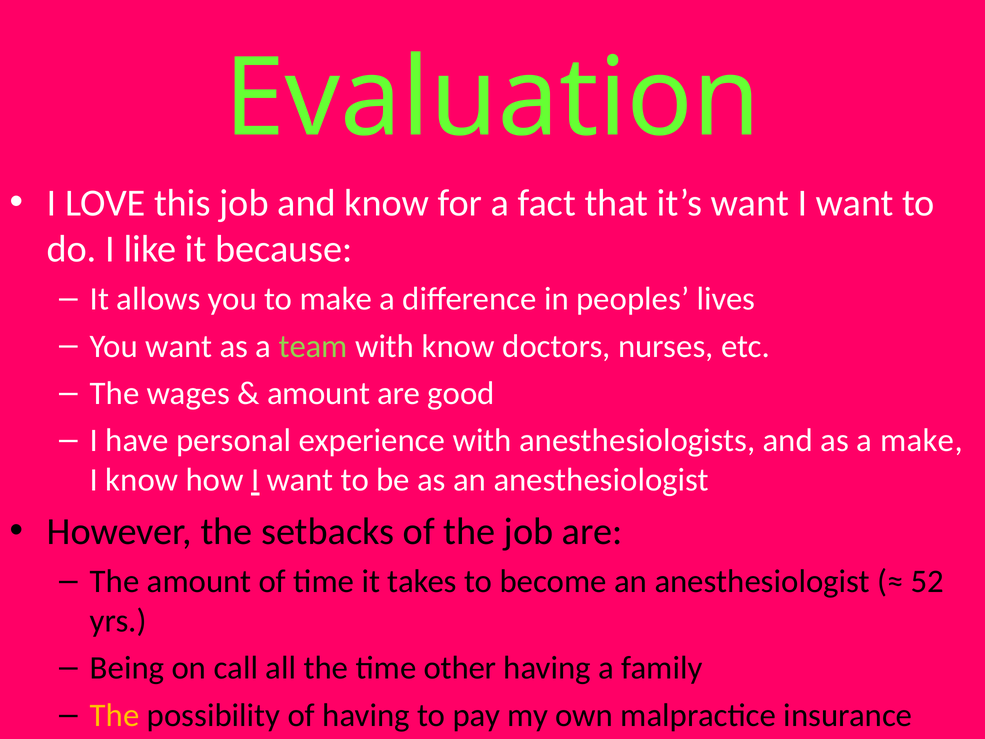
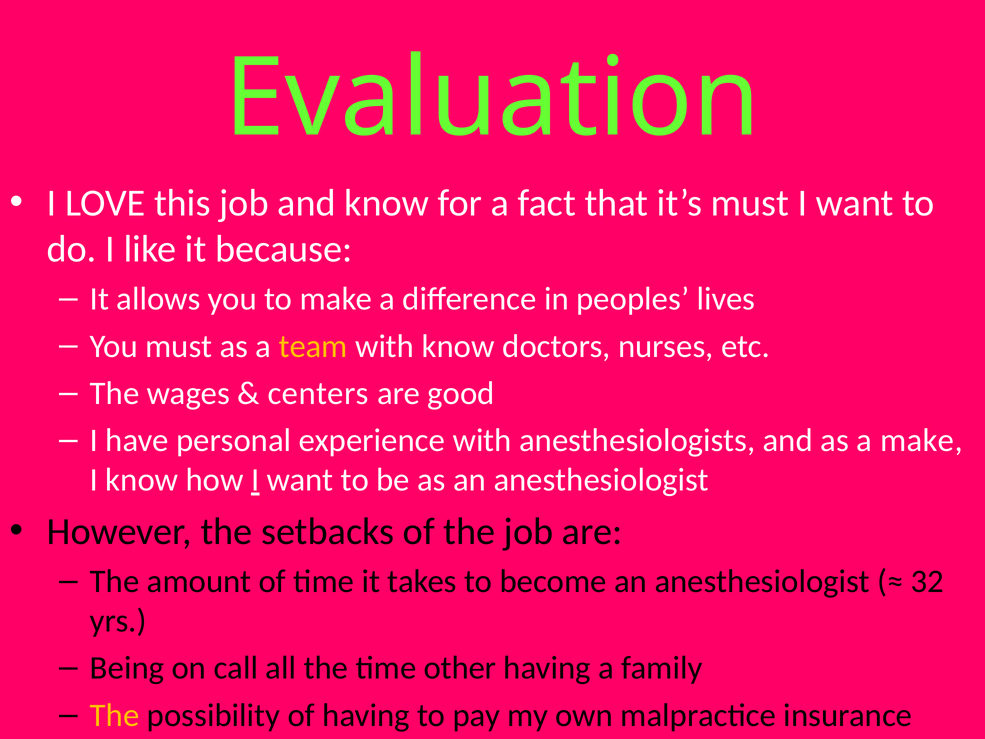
it’s want: want -> must (750, 203)
You want: want -> must (179, 346)
team colour: light green -> yellow (313, 346)
amount: amount -> centers (318, 393)
52: 52 -> 32 (927, 581)
